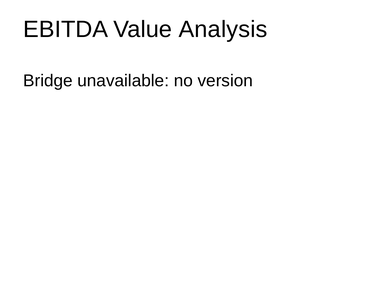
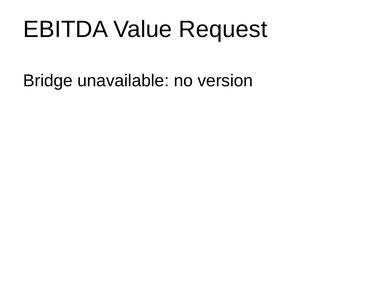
Analysis: Analysis -> Request (223, 29)
